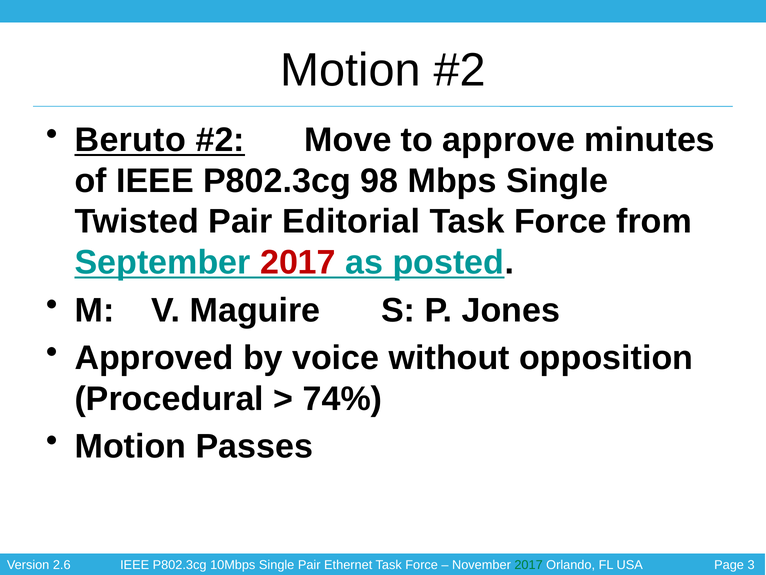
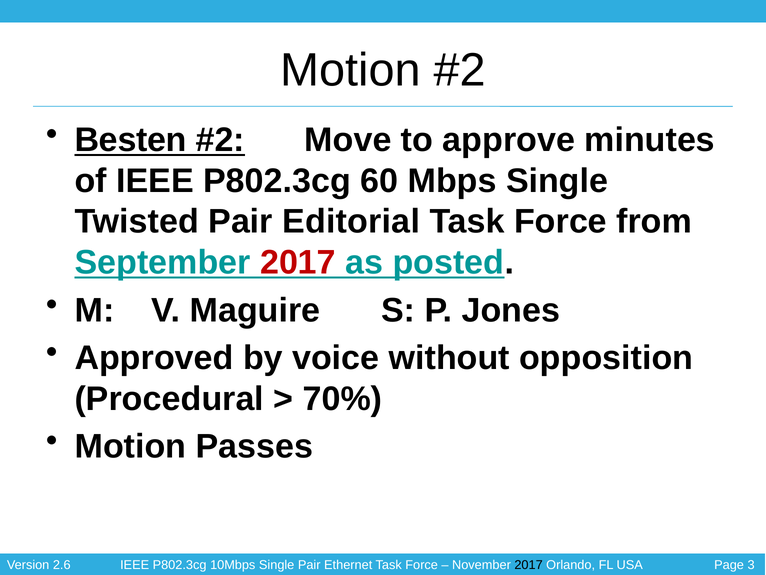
Beruto: Beruto -> Besten (131, 140)
98: 98 -> 60 (379, 181)
74%: 74% -> 70% (342, 399)
2017 colour: green -> black (529, 564)
